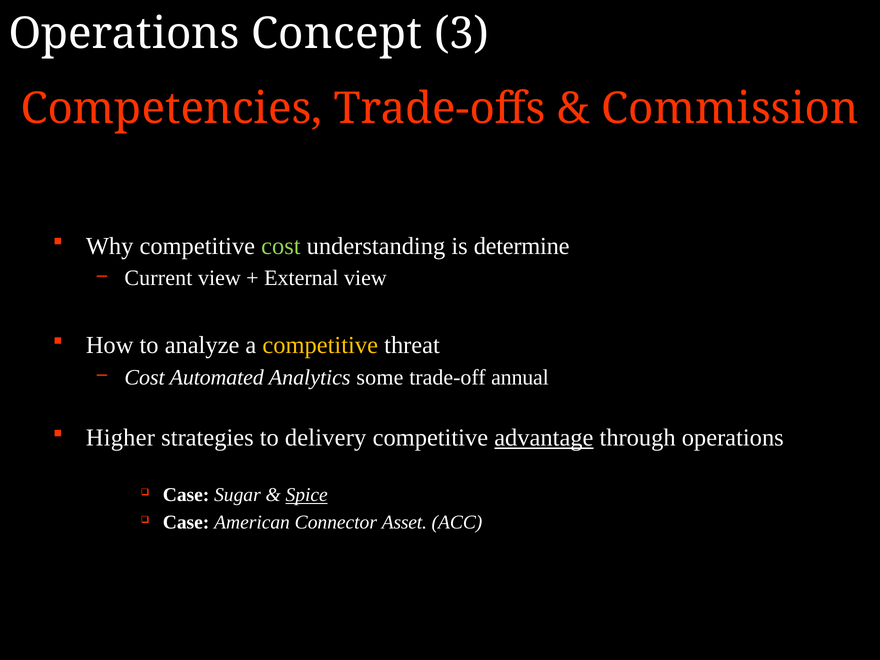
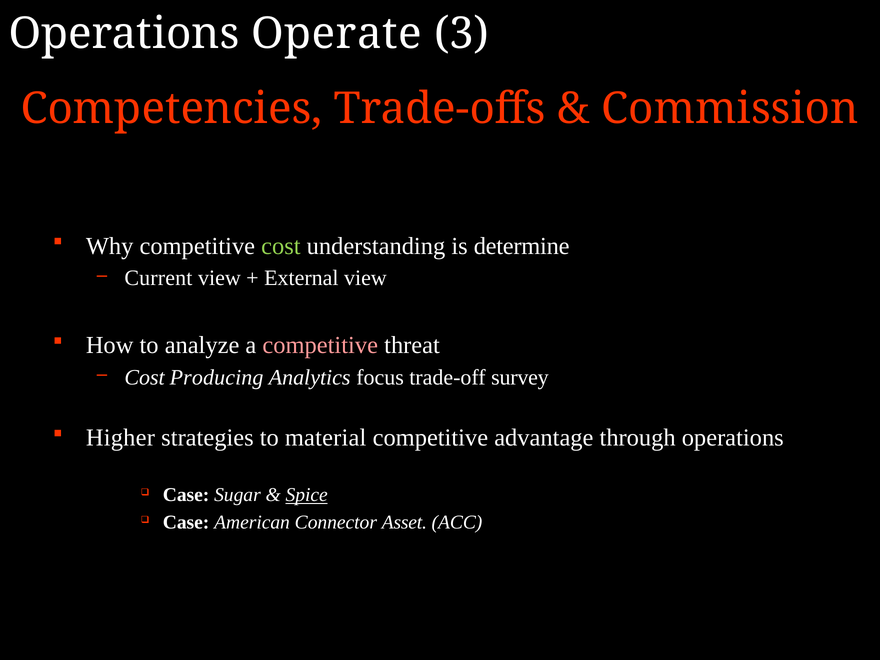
Concept: Concept -> Operate (337, 34)
competitive colour: yellow -> pink (320, 345)
Automated: Automated -> Producing (217, 377)
some: some -> focus (380, 377)
annual: annual -> survey (520, 377)
delivery: delivery -> material (326, 438)
advantage underline: present -> none (544, 438)
